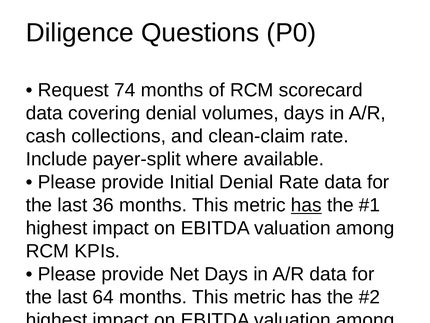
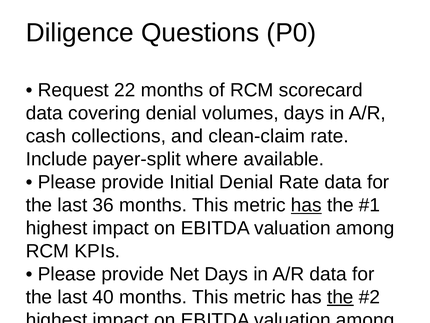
74: 74 -> 22 (125, 90)
64: 64 -> 40 (103, 297)
the underline: none -> present (340, 297)
